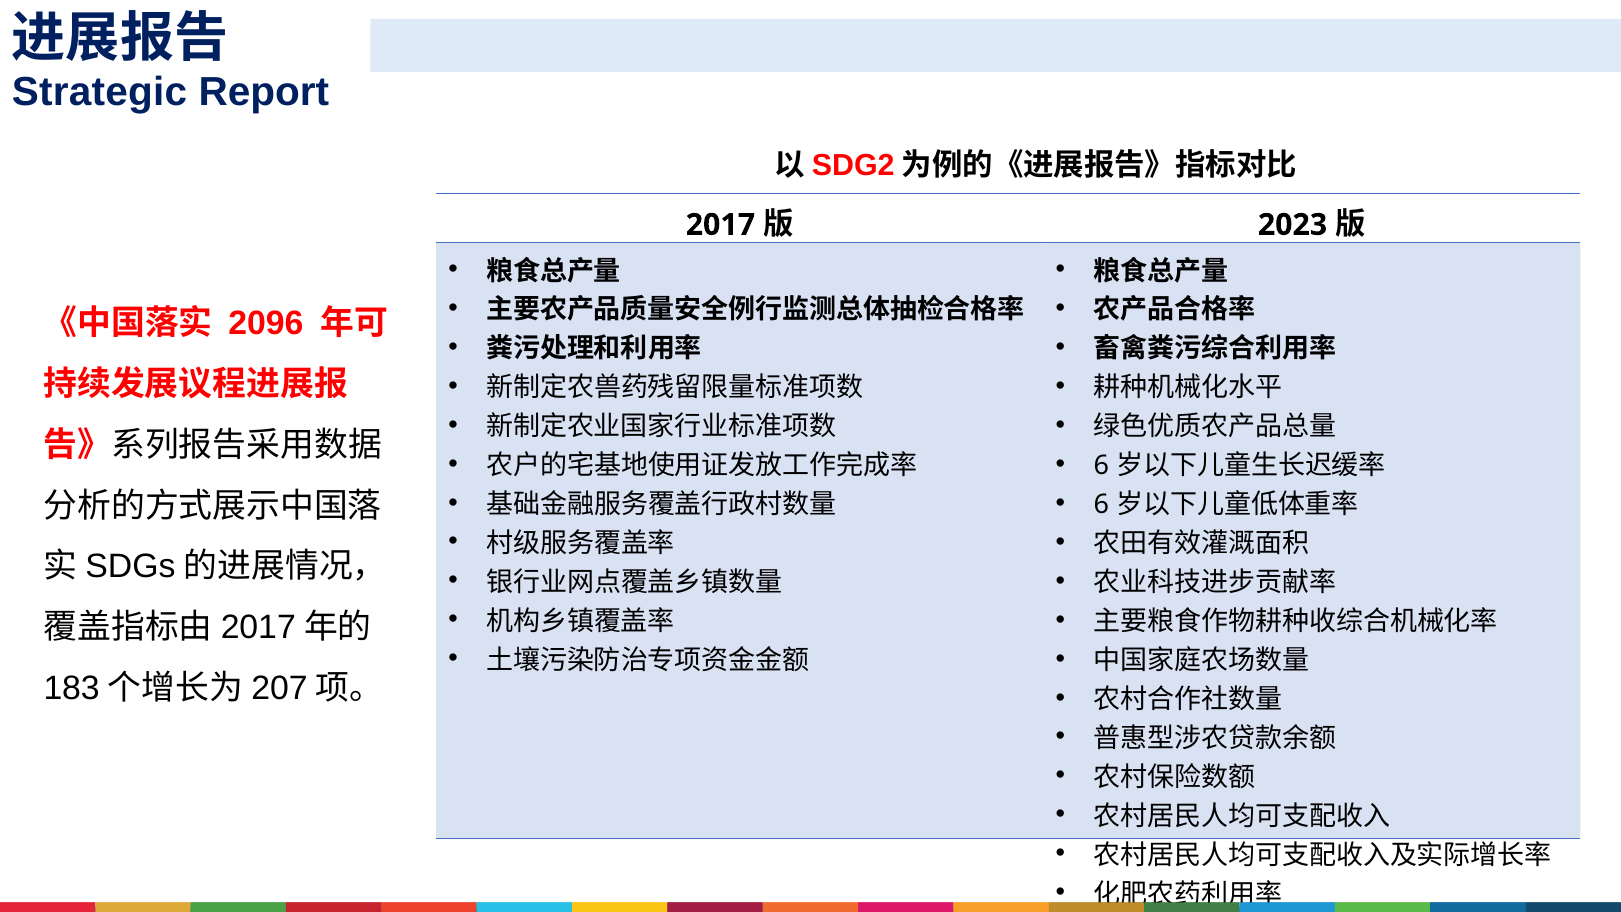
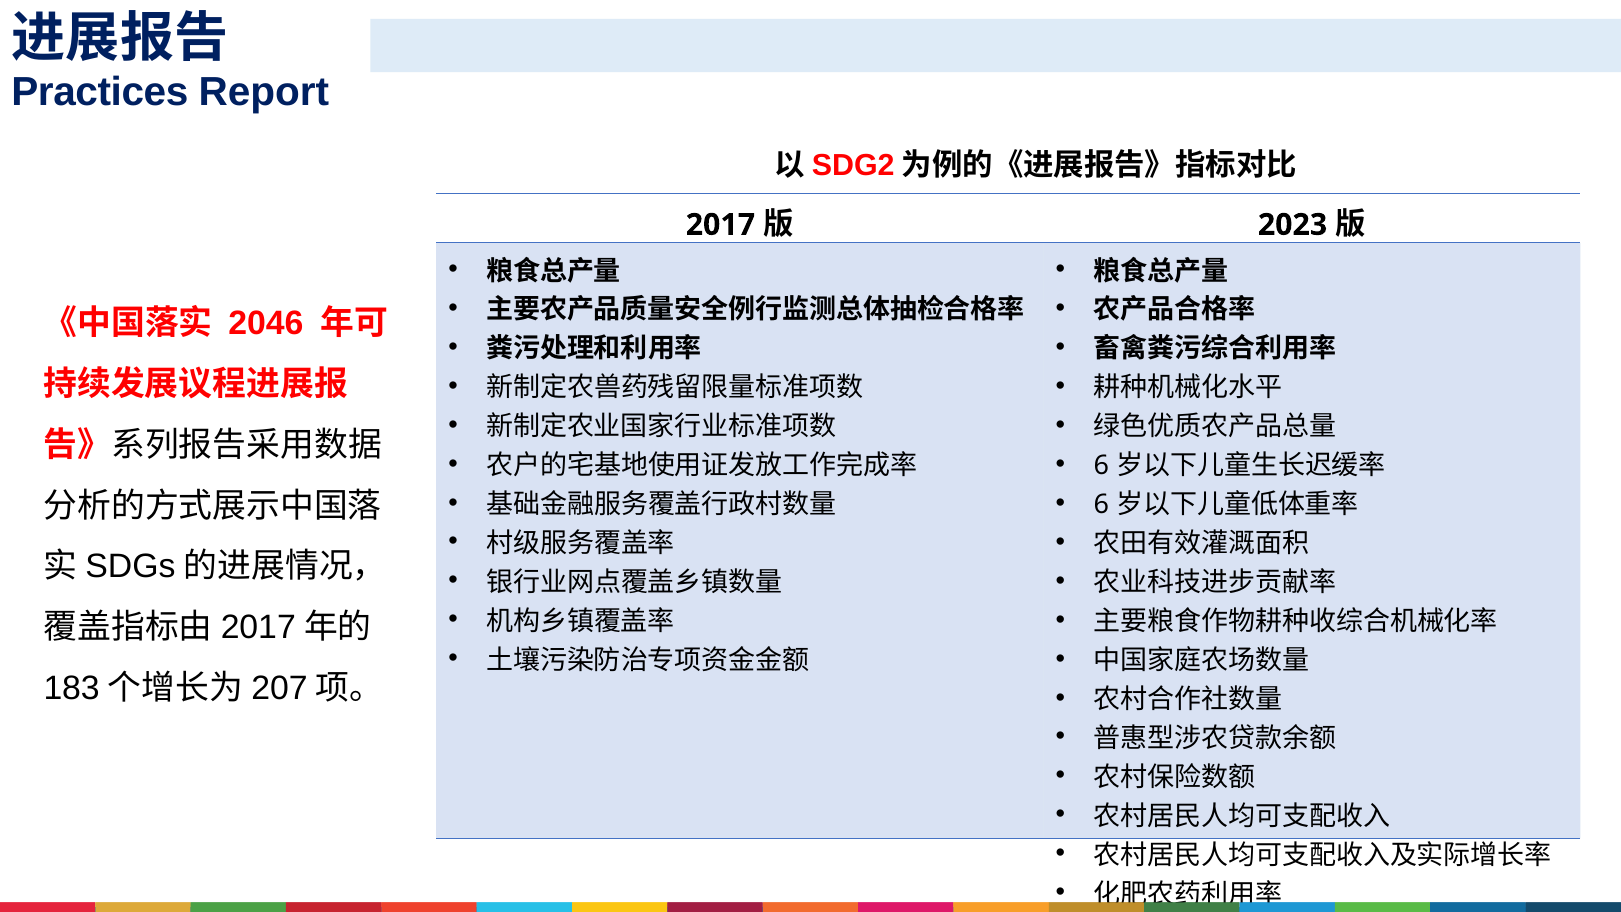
Strategic: Strategic -> Practices (100, 93)
2096: 2096 -> 2046 (266, 324)
